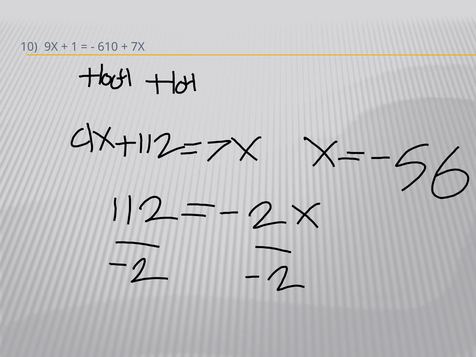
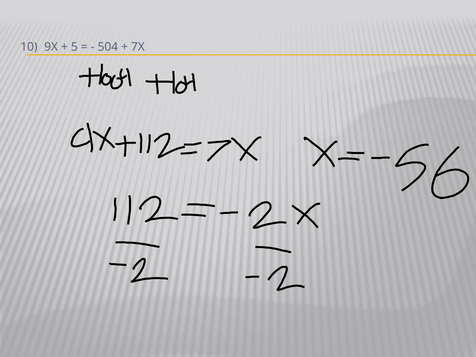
1: 1 -> 5 (74, 47)
610: 610 -> 504 (108, 47)
